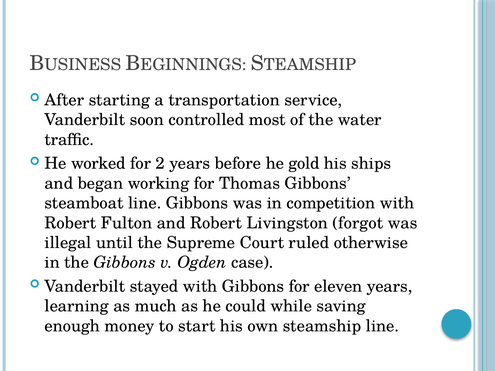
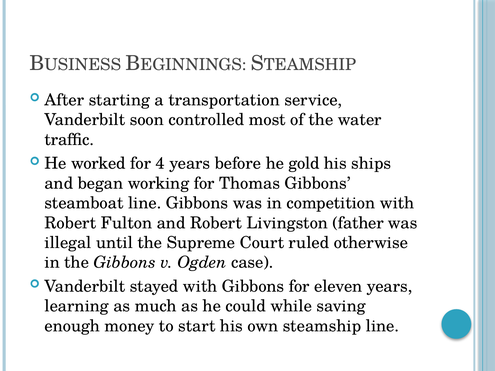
2: 2 -> 4 (160, 164)
forgot: forgot -> father (358, 223)
